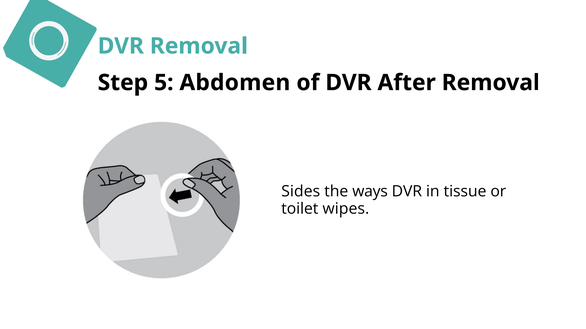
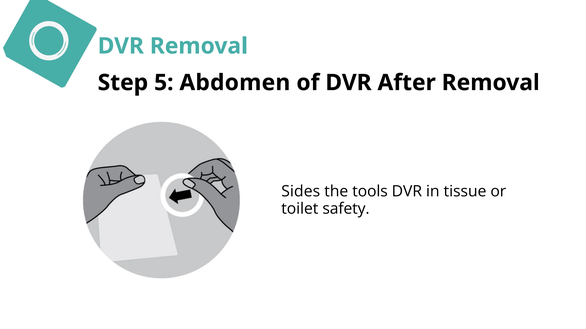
ways: ways -> tools (370, 192)
wipes: wipes -> safety (346, 209)
